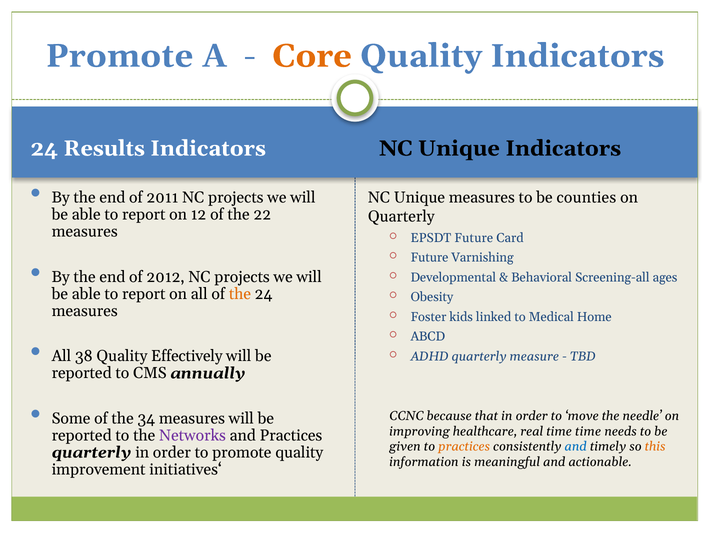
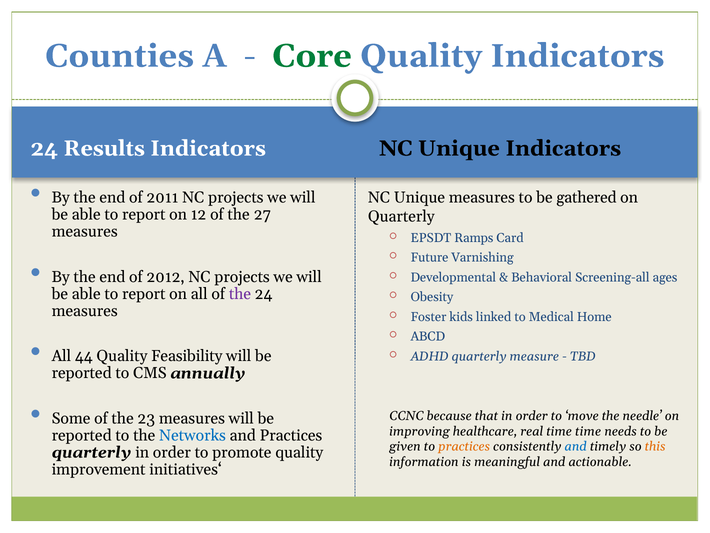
Promote: Promote -> Counties (120, 56)
Core colour: orange -> green (312, 56)
counties: counties -> gathered (587, 197)
22: 22 -> 27 (262, 215)
EPSDT Future: Future -> Ramps (474, 238)
the colour: orange -> purple (240, 294)
38: 38 -> 44 (84, 356)
Effectively: Effectively -> Feasibility (187, 356)
34: 34 -> 23 (146, 418)
Networks colour: purple -> blue (192, 435)
